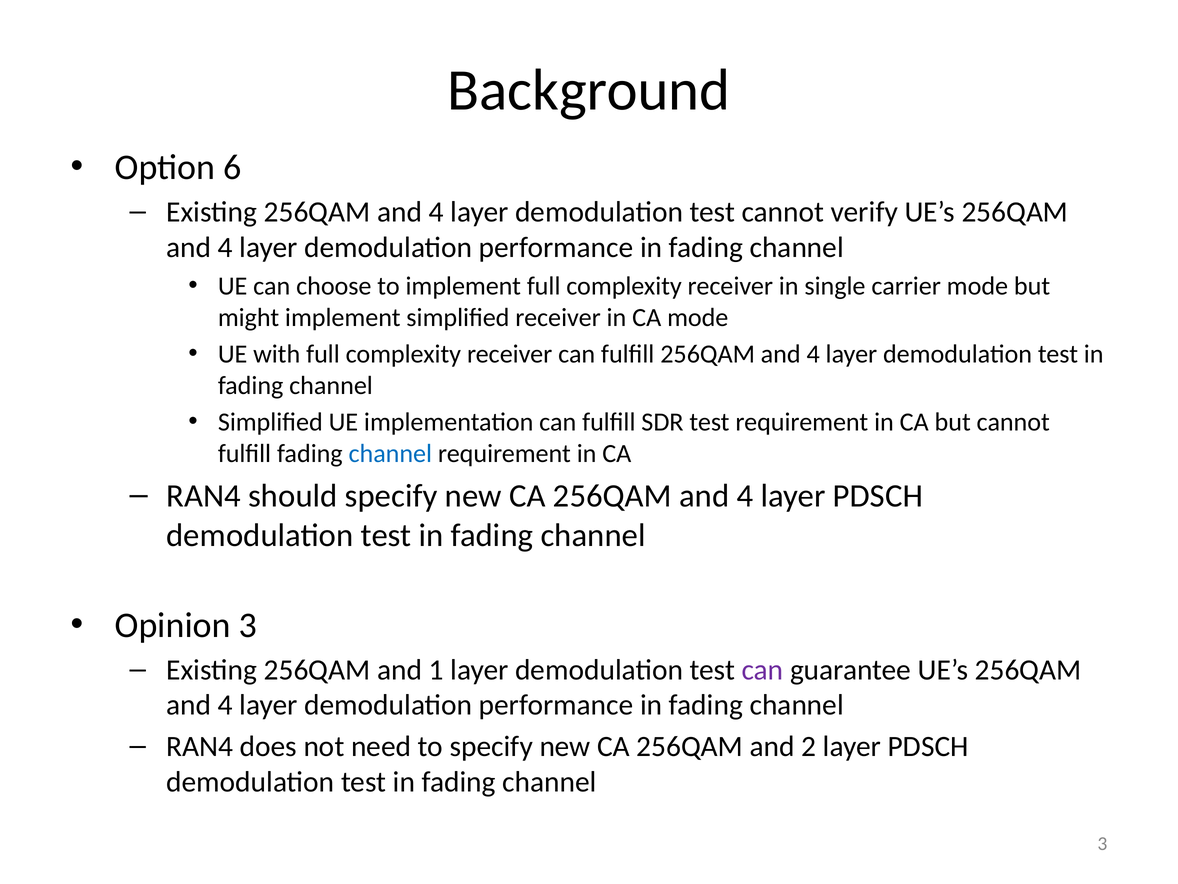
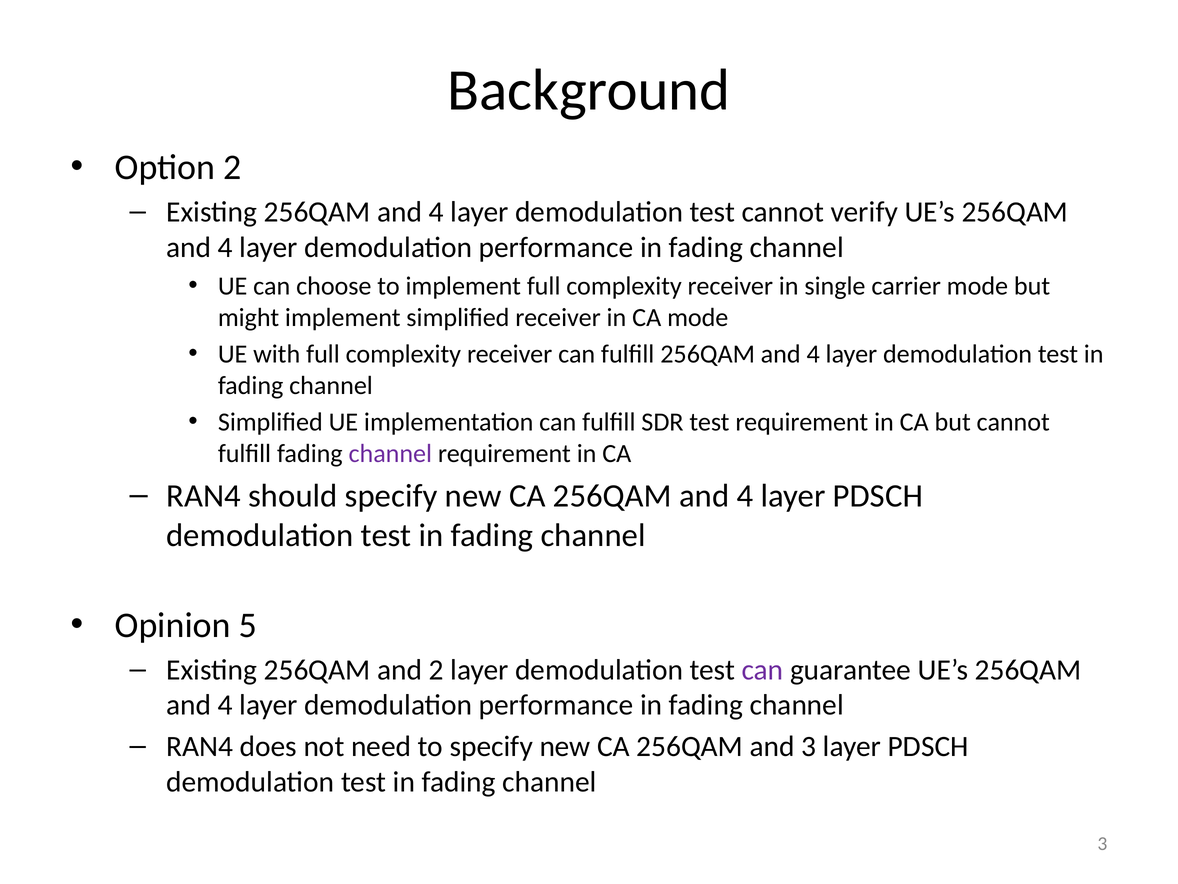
Option 6: 6 -> 2 (232, 167)
channel colour: blue -> purple (390, 453)
Opinion 3: 3 -> 5 (248, 625)
and 1: 1 -> 2 (436, 669)
and 2: 2 -> 3 (809, 746)
